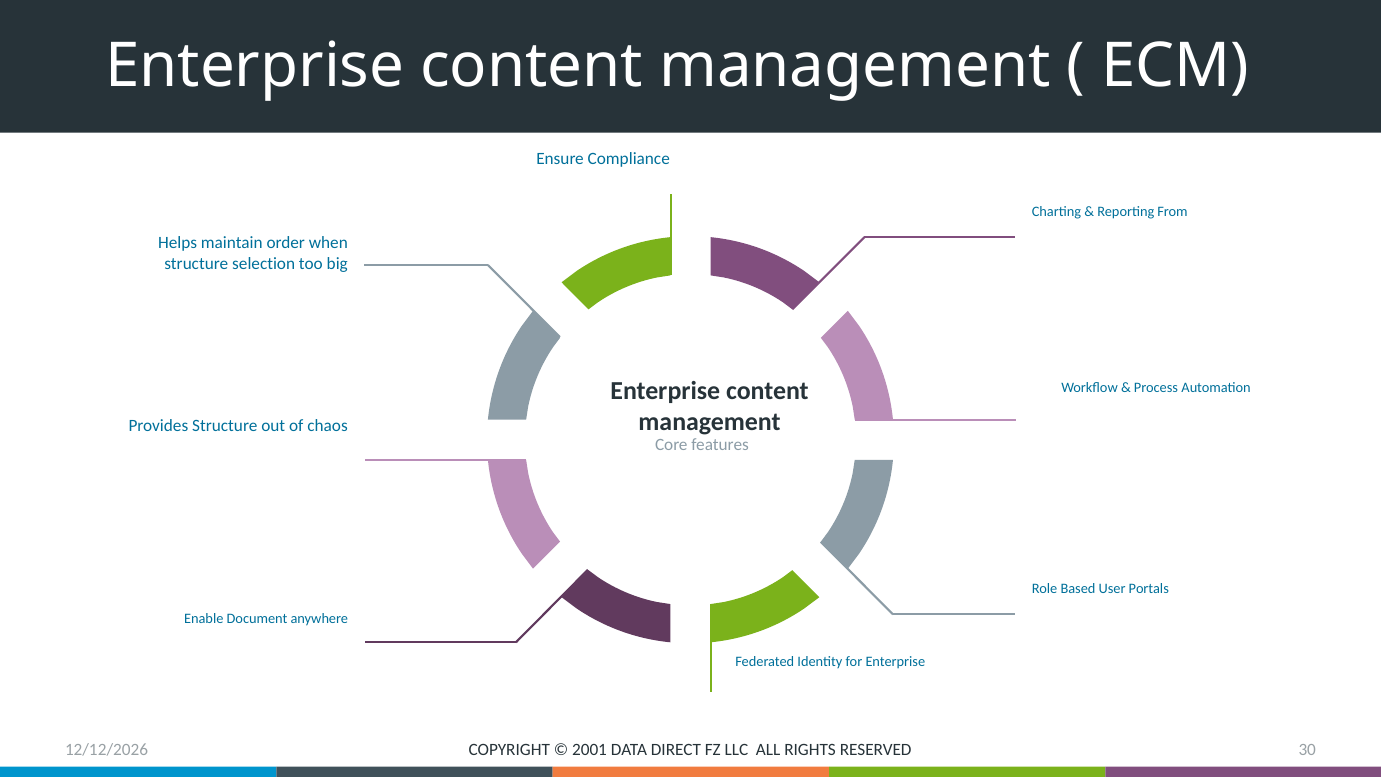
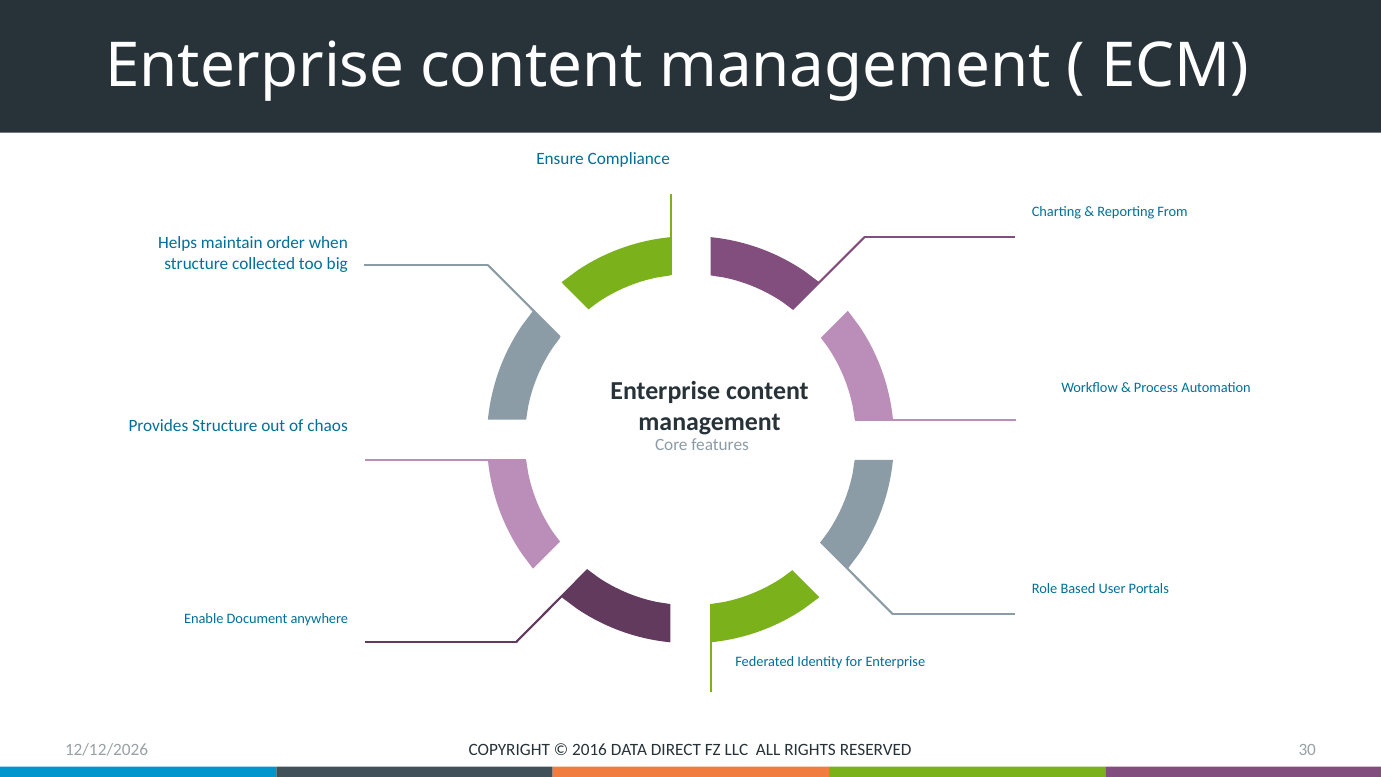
selection: selection -> collected (264, 264)
2001: 2001 -> 2016 (590, 750)
